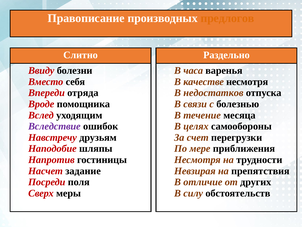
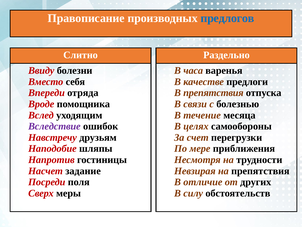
предлогов colour: orange -> blue (227, 18)
качестве несмотря: несмотря -> предлоги (247, 82)
В недостатков: недостатков -> препятствия (213, 93)
